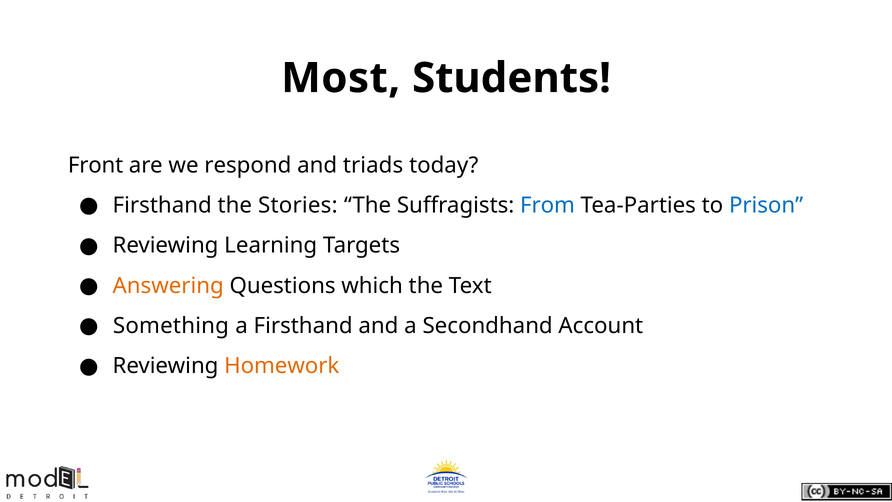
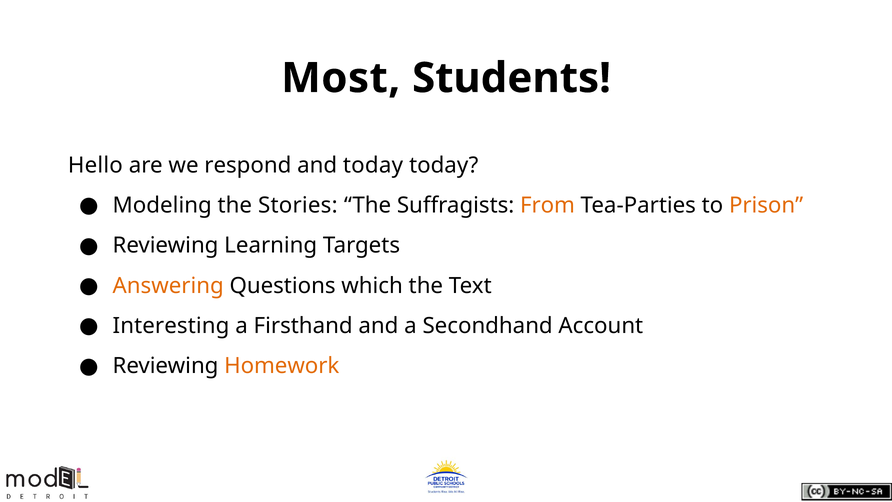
Front: Front -> Hello (95, 165)
and triads: triads -> today (373, 165)
Firsthand: Firsthand -> Modeling (162, 205)
From colour: blue -> orange (548, 205)
Prison colour: blue -> orange (766, 205)
Something: Something -> Interesting (171, 326)
